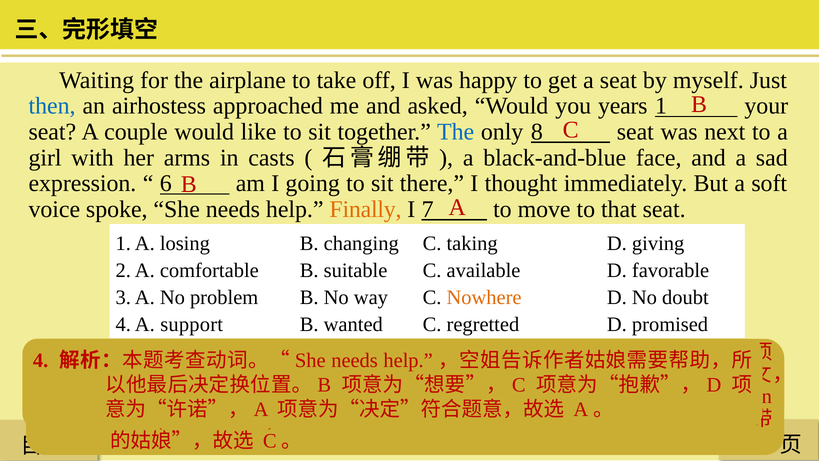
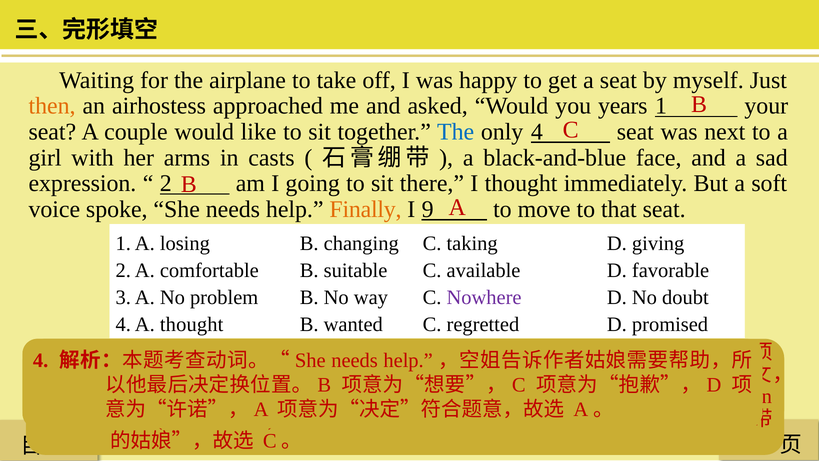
then colour: blue -> orange (52, 106)
only 8: 8 -> 4 (537, 132)
6: 6 -> 2 (166, 183)
7: 7 -> 9 (428, 209)
Nowhere colour: orange -> purple (484, 297)
A support: support -> thought (192, 324)
